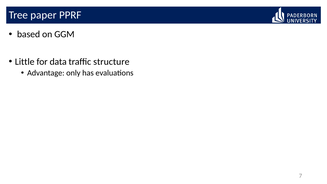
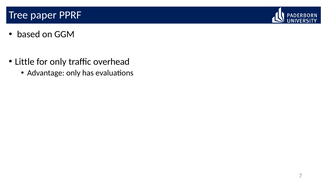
for data: data -> only (58, 62)
structure: structure -> overhead (111, 62)
